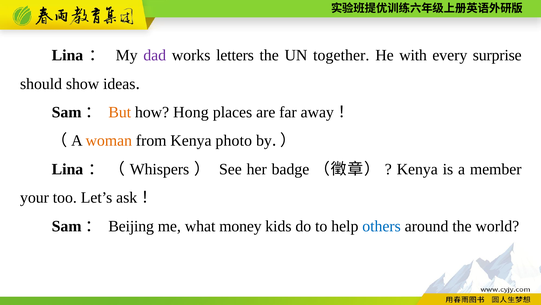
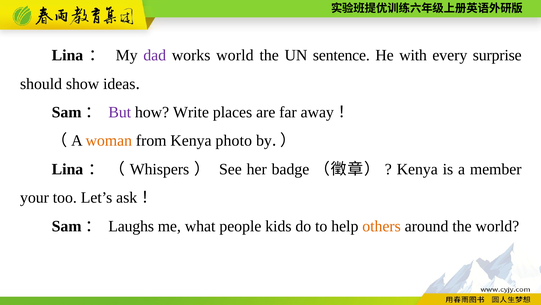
works letters: letters -> world (235, 55)
together: together -> sentence (341, 55)
But colour: orange -> purple (120, 112)
Hong: Hong -> Write (191, 112)
Beijing: Beijing -> Laughs (131, 226)
money: money -> people (240, 226)
others colour: blue -> orange (382, 226)
